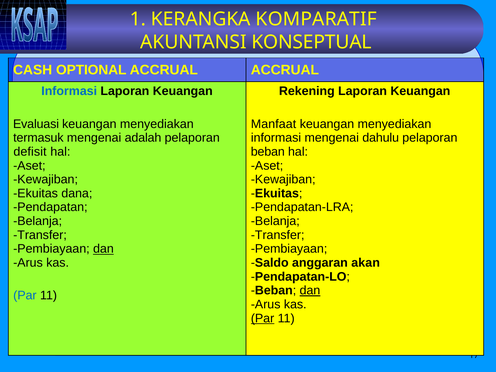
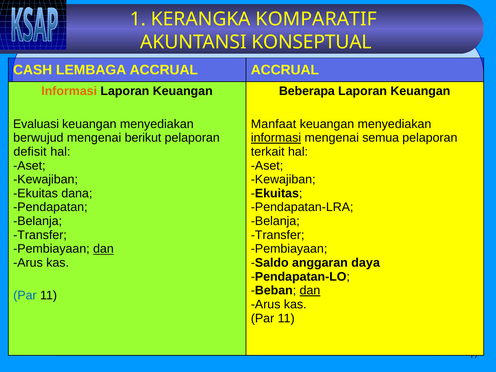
OPTIONAL: OPTIONAL -> LEMBAGA (91, 70)
Informasi colour: blue -> orange (69, 91)
Rekening: Rekening -> Beberapa (307, 91)
termasuk: termasuk -> berwujud (38, 138)
adalah: adalah -> berikut (143, 138)
informasi underline: none -> present (276, 138)
dahulu: dahulu -> semua (381, 138)
beban: beban -> terkait (268, 152)
akan: akan -> daya (366, 263)
Par underline: present -> none (263, 318)
